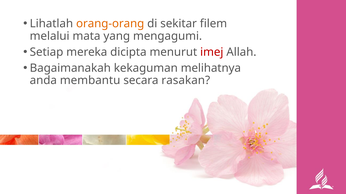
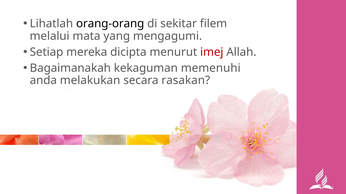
orang-orang colour: orange -> black (110, 24)
melihatnya: melihatnya -> memenuhi (211, 68)
membantu: membantu -> melakukan (90, 81)
